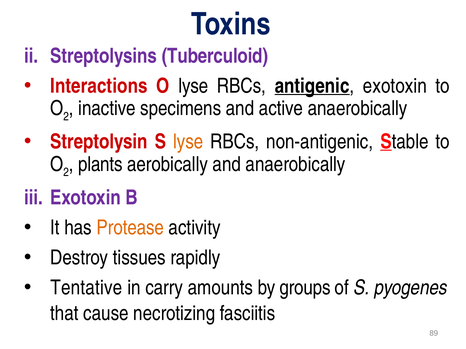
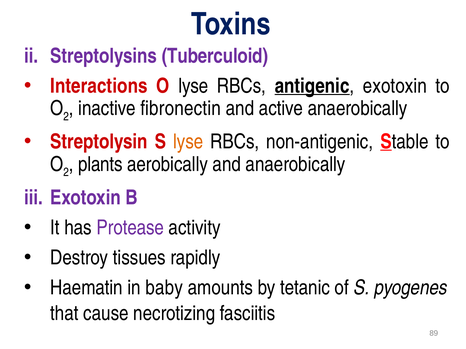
specimens: specimens -> fibronectin (181, 109)
Protease colour: orange -> purple (130, 228)
Tentative: Tentative -> Haematin (87, 288)
carry: carry -> baby (164, 288)
groups: groups -> tetanic (305, 288)
